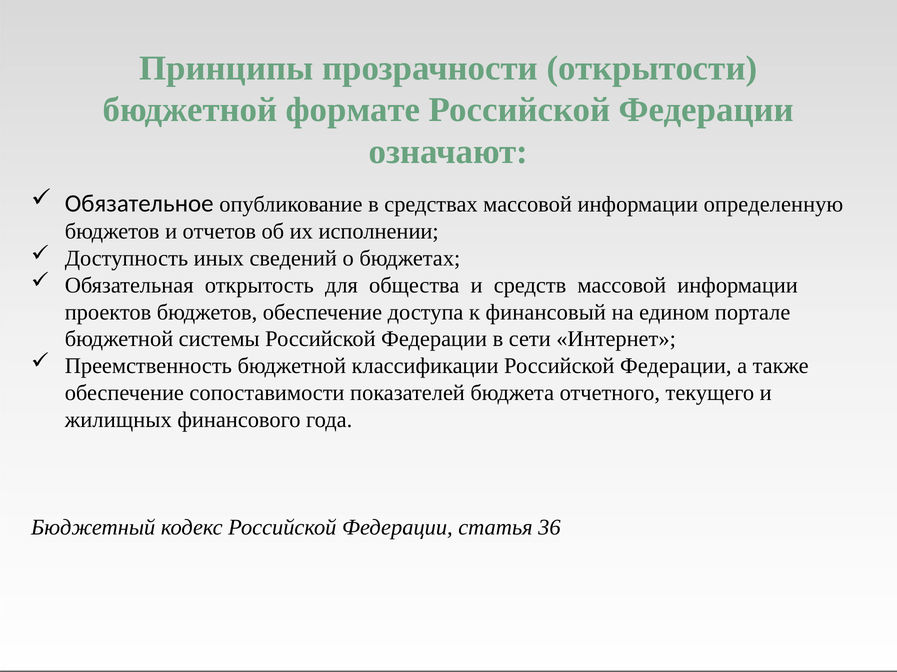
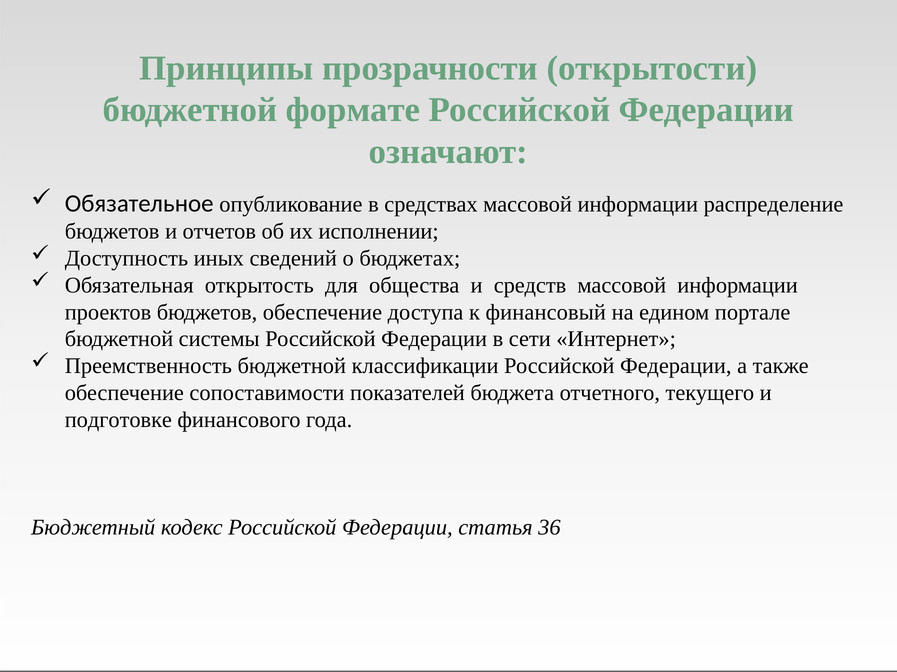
определенную: определенную -> распределение (774, 204)
жилищных: жилищных -> подготовке (118, 420)
